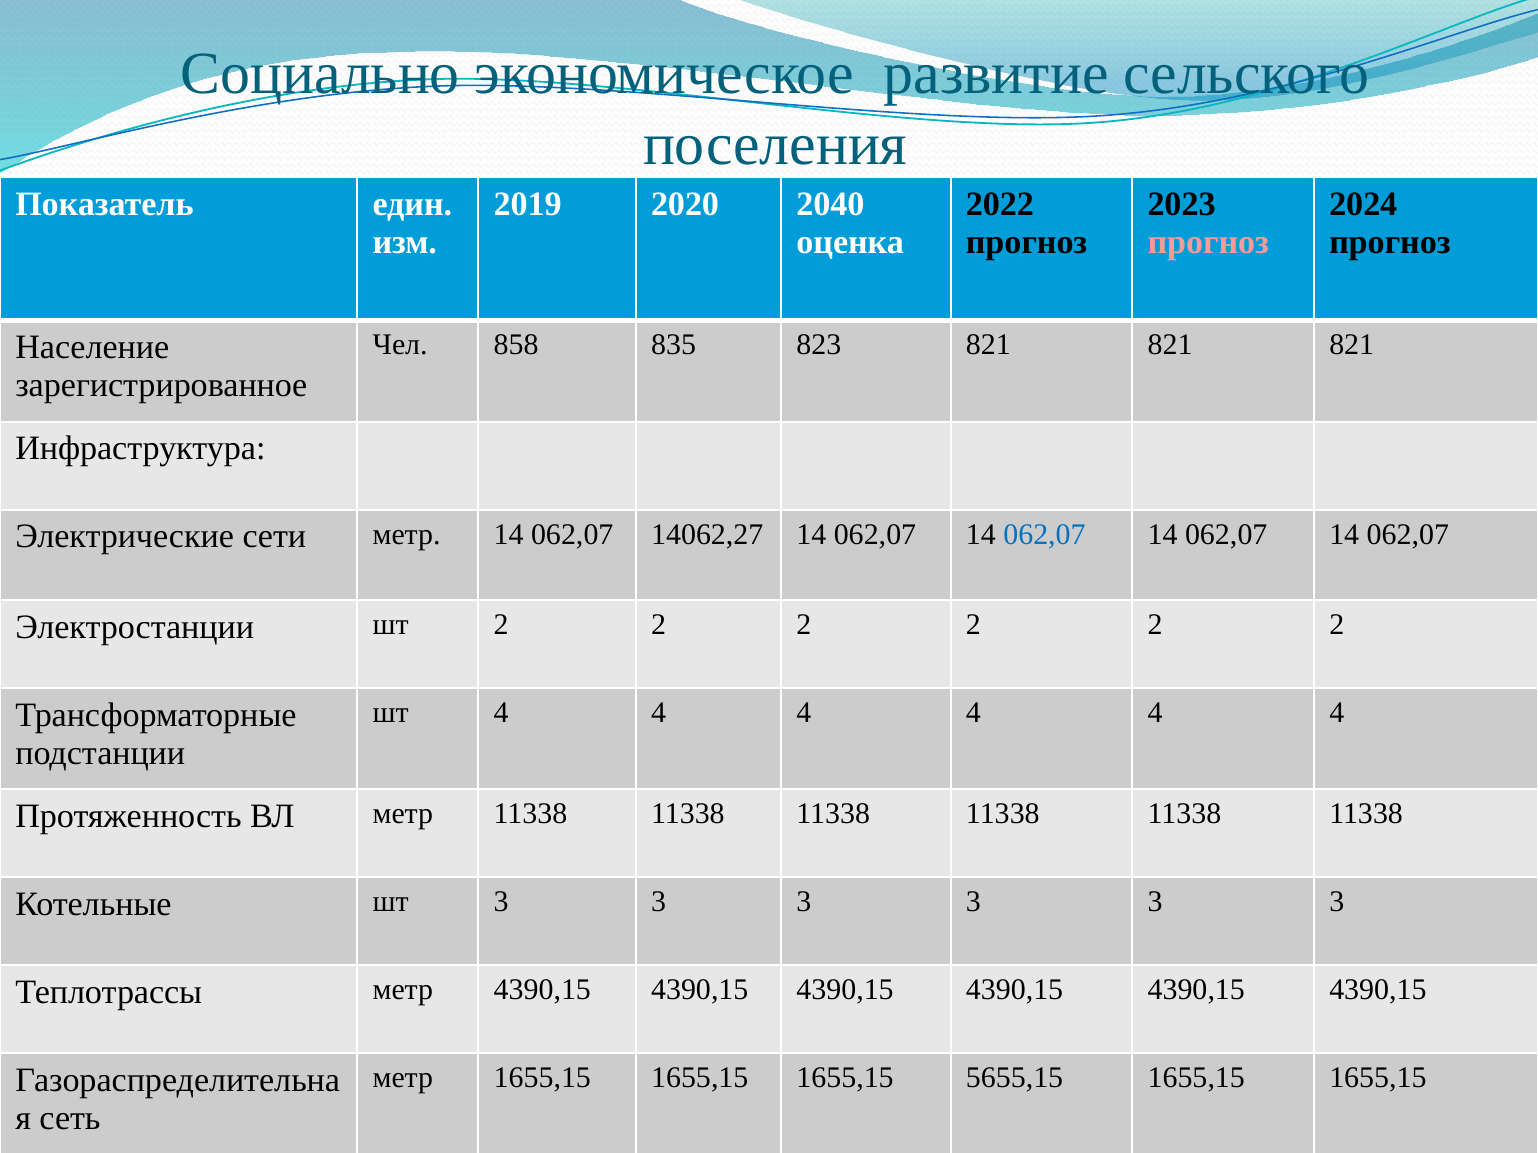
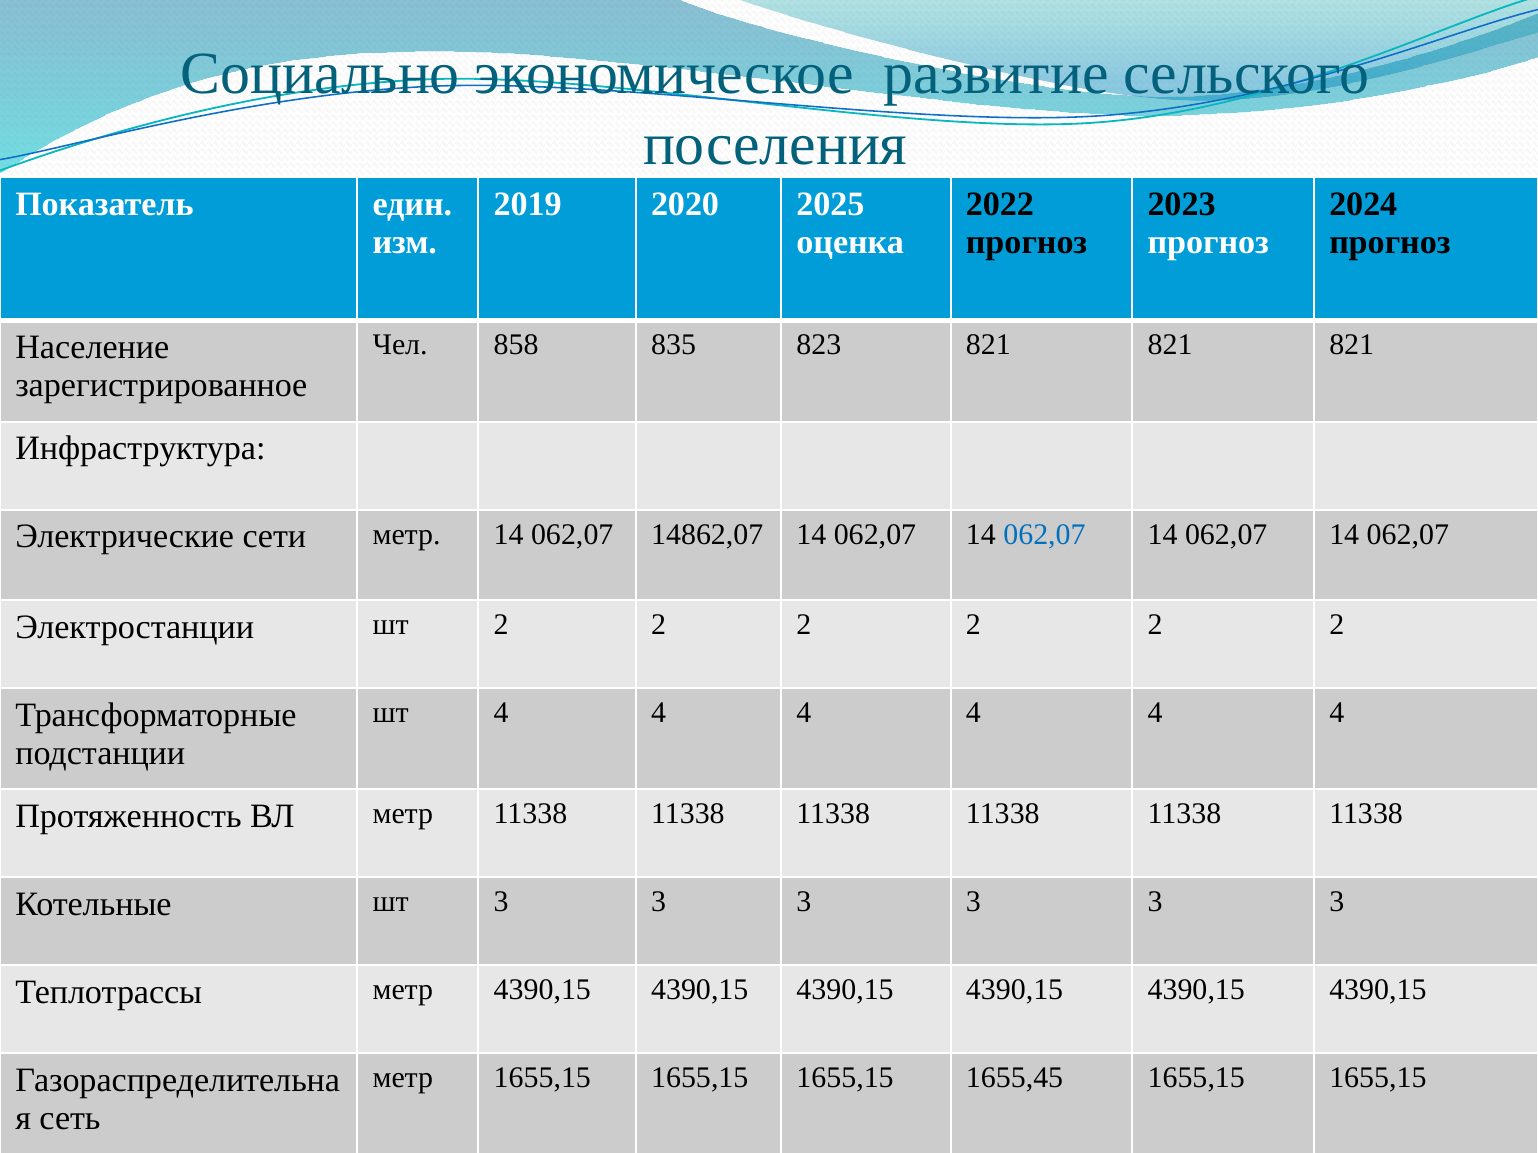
2040: 2040 -> 2025 (830, 204)
прогноз colour: pink -> white (1208, 242)
14062,27: 14062,27 -> 14862,07 (707, 534)
5655,15: 5655,15 -> 1655,45 (1015, 1078)
